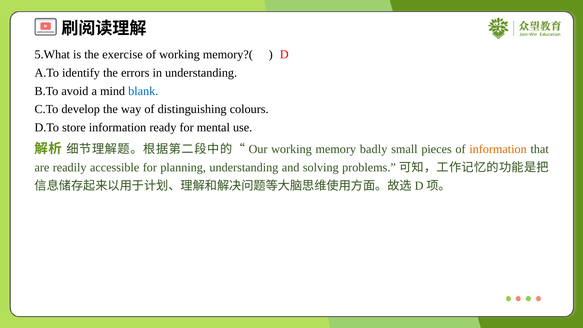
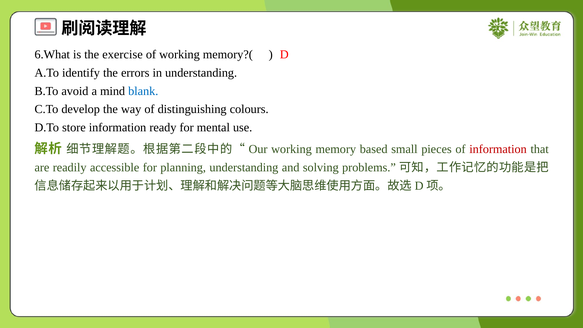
5.What: 5.What -> 6.What (52, 55)
badly: badly -> based (374, 149)
information colour: orange -> red (498, 149)
